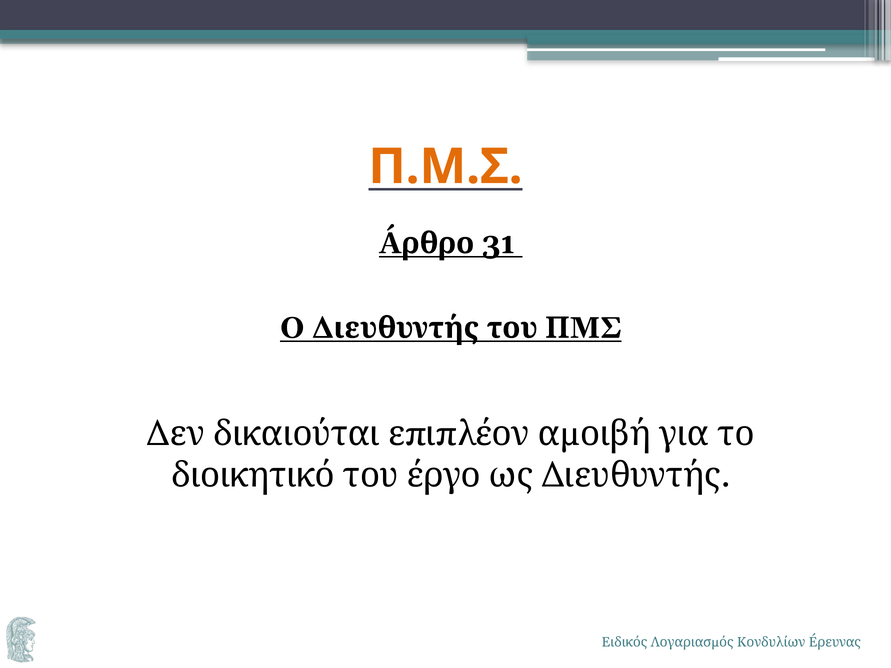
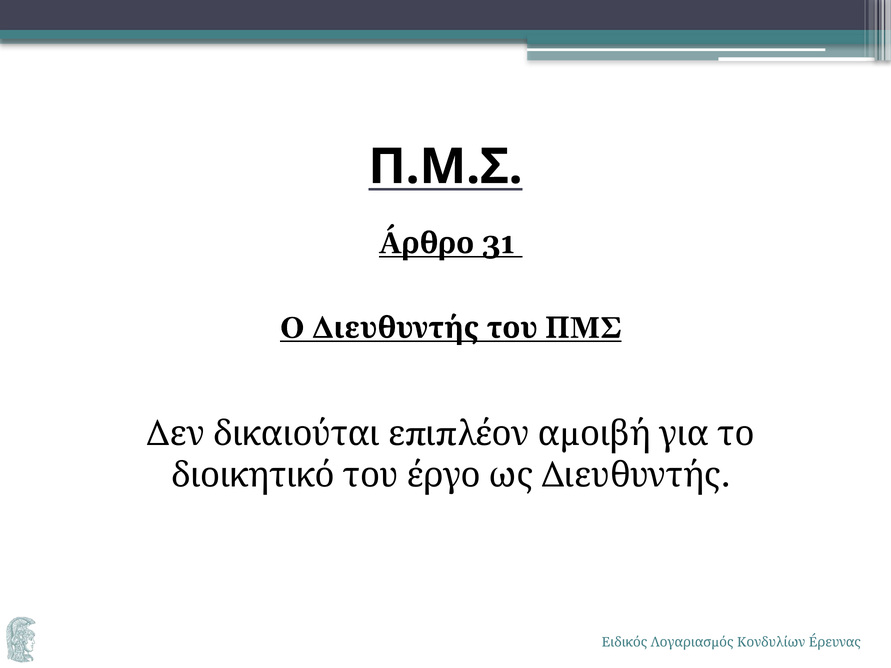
Π.Μ.Σ colour: orange -> black (445, 167)
